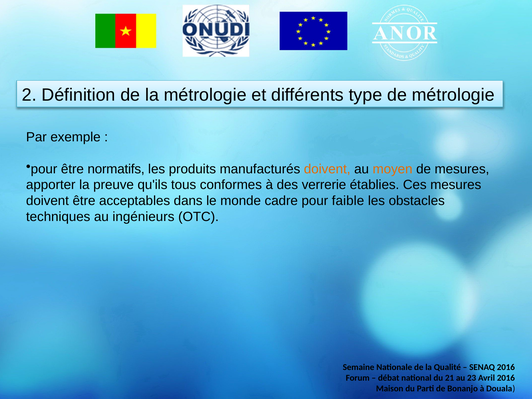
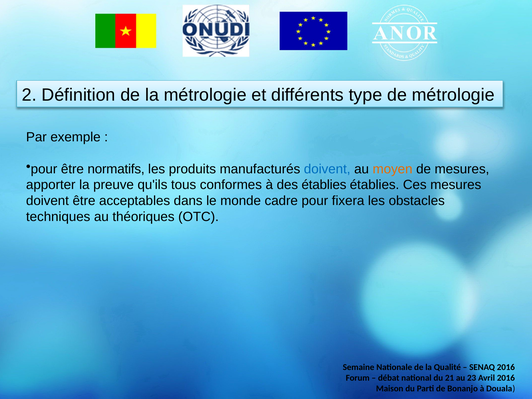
doivent colour: orange -> blue (327, 169)
des verrerie: verrerie -> établies (324, 185)
faible: faible -> fixera (348, 201)
ingénieurs: ingénieurs -> théoriques (143, 217)
